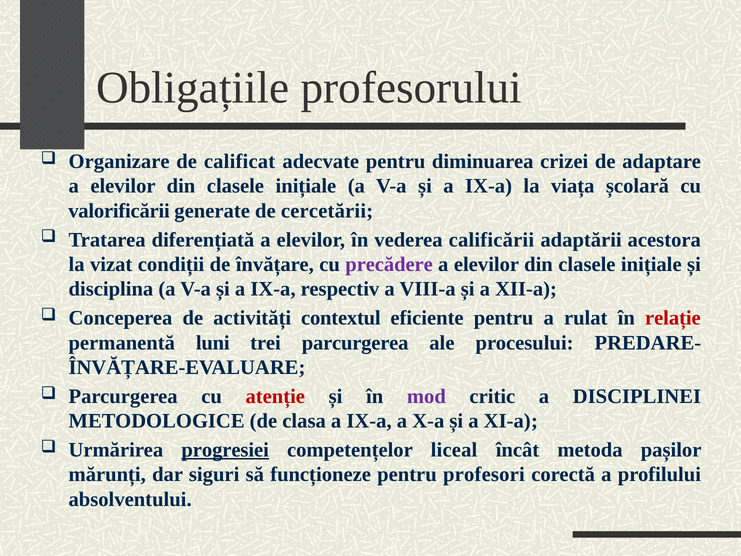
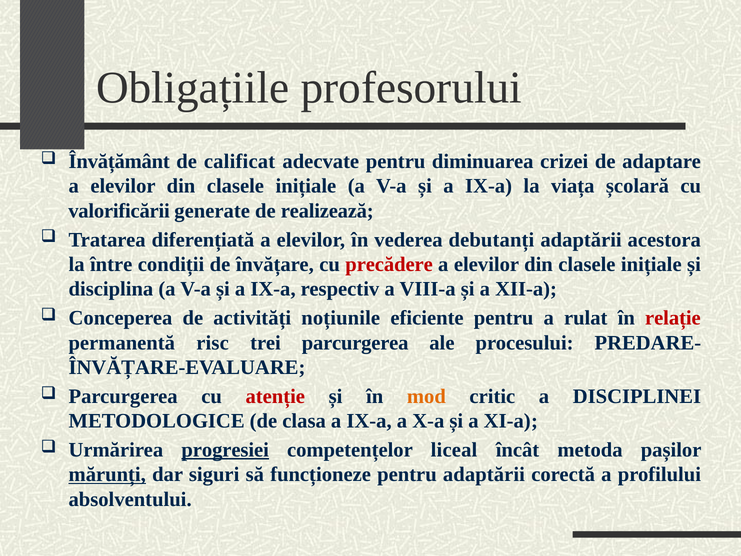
Organizare: Organizare -> Învățământ (119, 161)
cercetării: cercetării -> realizează (327, 211)
calificării: calificării -> debutanți (491, 240)
vizat: vizat -> între (111, 264)
precădere colour: purple -> red (389, 264)
contextul: contextul -> noțiunile (341, 318)
luni: luni -> risc (213, 343)
mod colour: purple -> orange (426, 396)
mărunți underline: none -> present (107, 474)
pentru profesori: profesori -> adaptării (484, 474)
